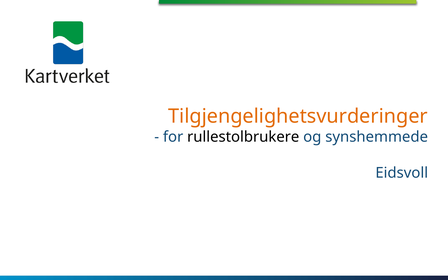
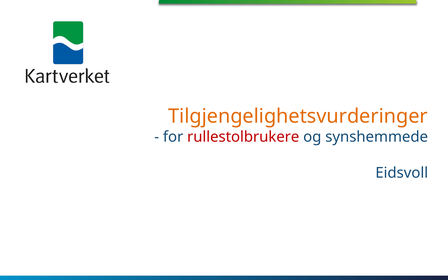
rullestolbrukere colour: black -> red (243, 137)
